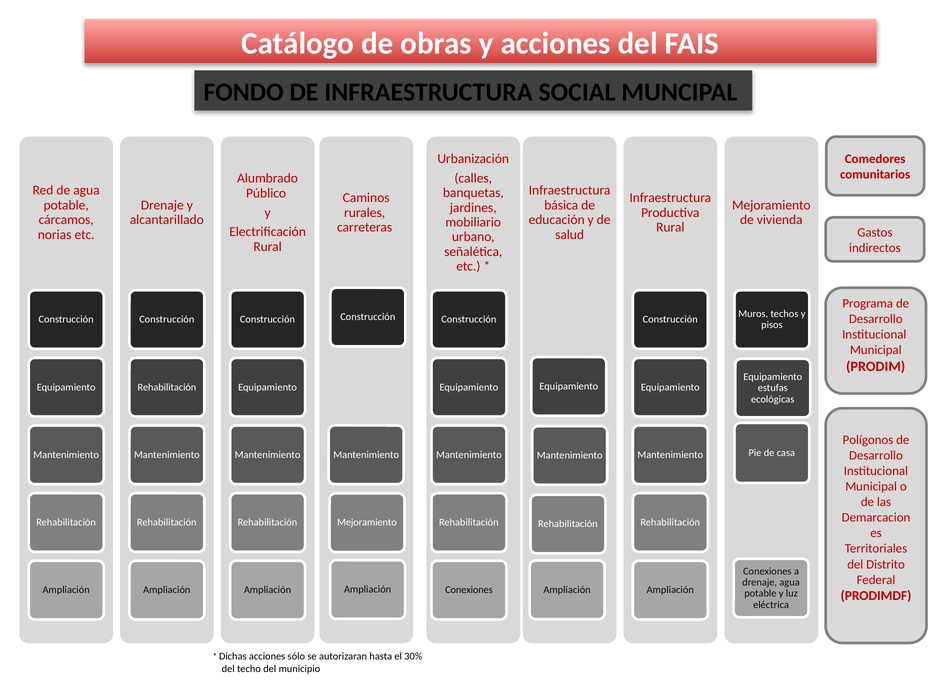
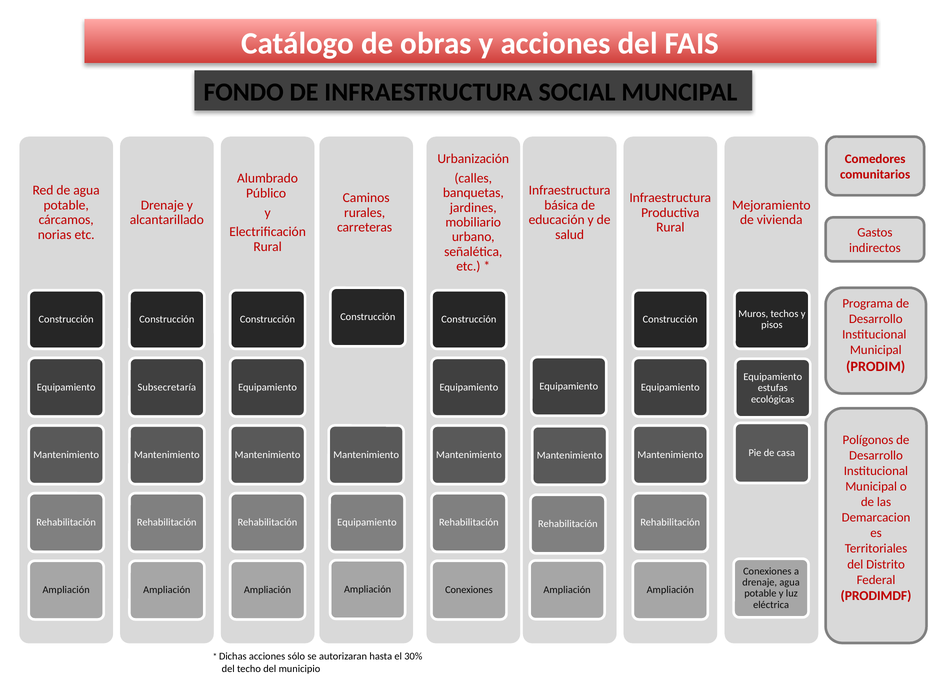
Rehabilitación: Rehabilitación -> Subsecretaría (167, 387)
Mejoramiento: Mejoramiento -> Equipamiento (367, 523)
